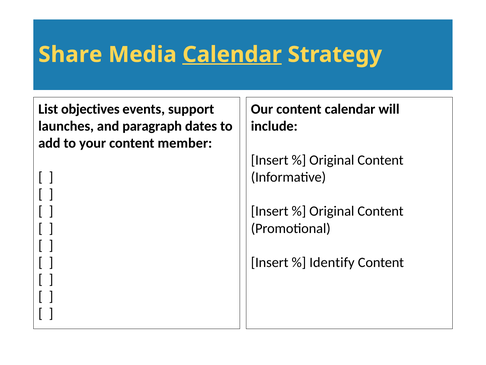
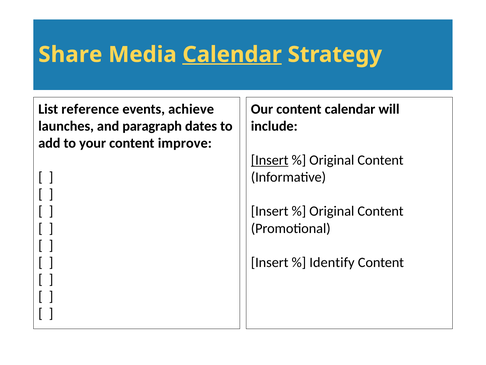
objectives: objectives -> reference (90, 109)
support: support -> achieve (191, 109)
member: member -> improve (185, 143)
Insert underline: none -> present (270, 160)
